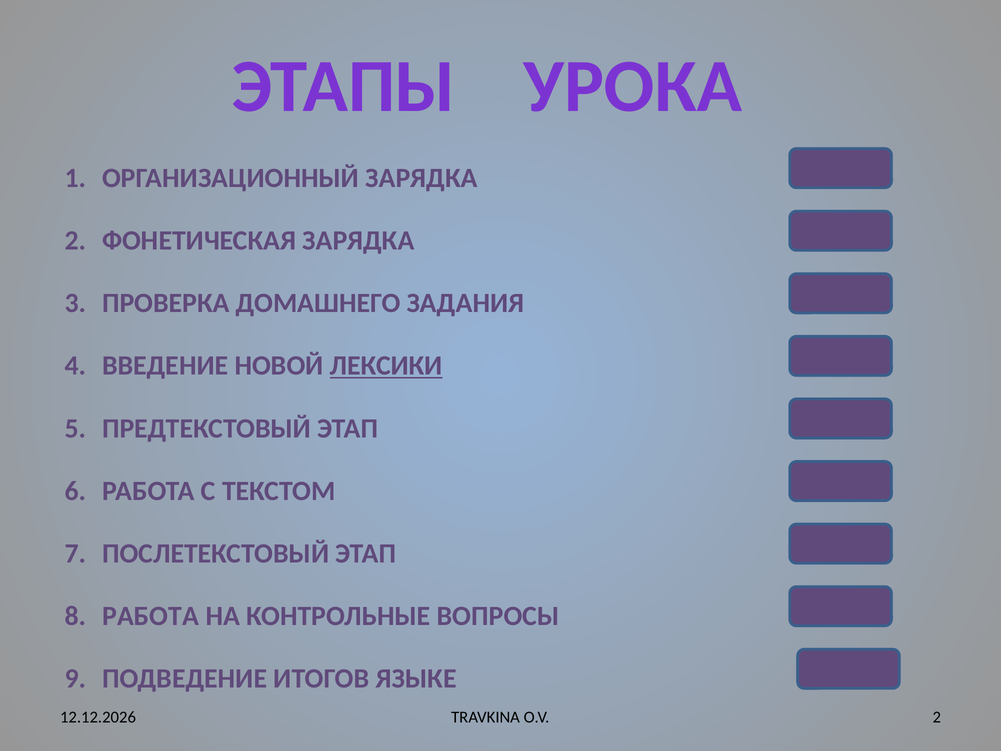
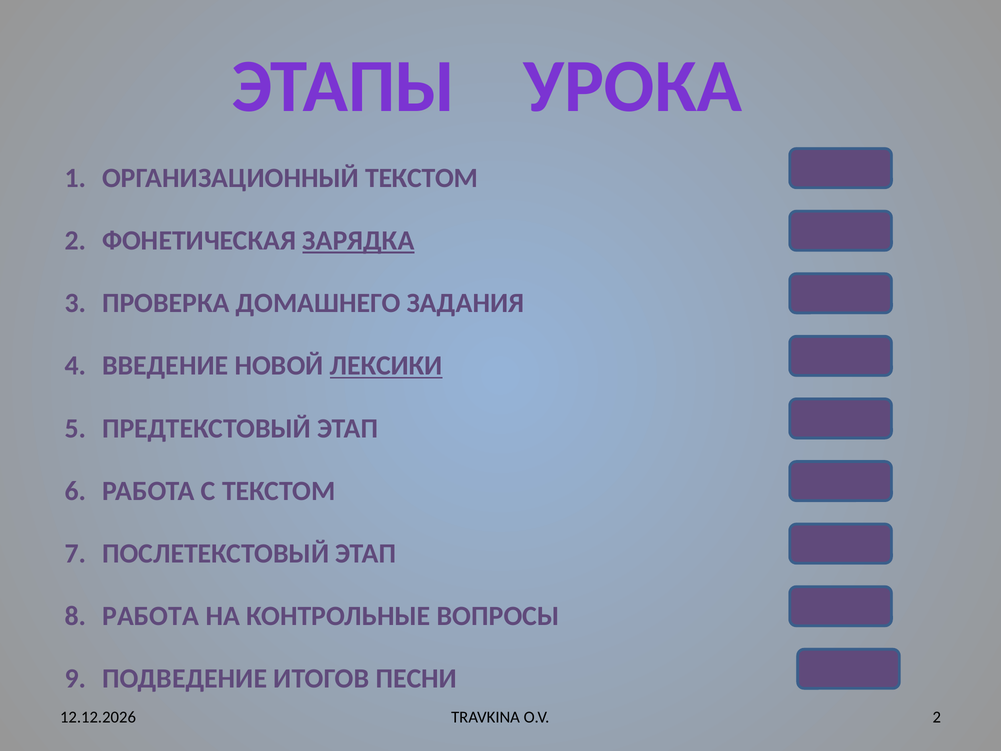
ОРГАНИЗАЦИОННЫЙ ЗАРЯДКА: ЗАРЯДКА -> ТЕКСТОМ (422, 178)
ЗАРЯДКА underline: none -> present (358, 240)
ЯЗЫКЕ: ЯЗЫКЕ -> ПЕСНИ (416, 679)
